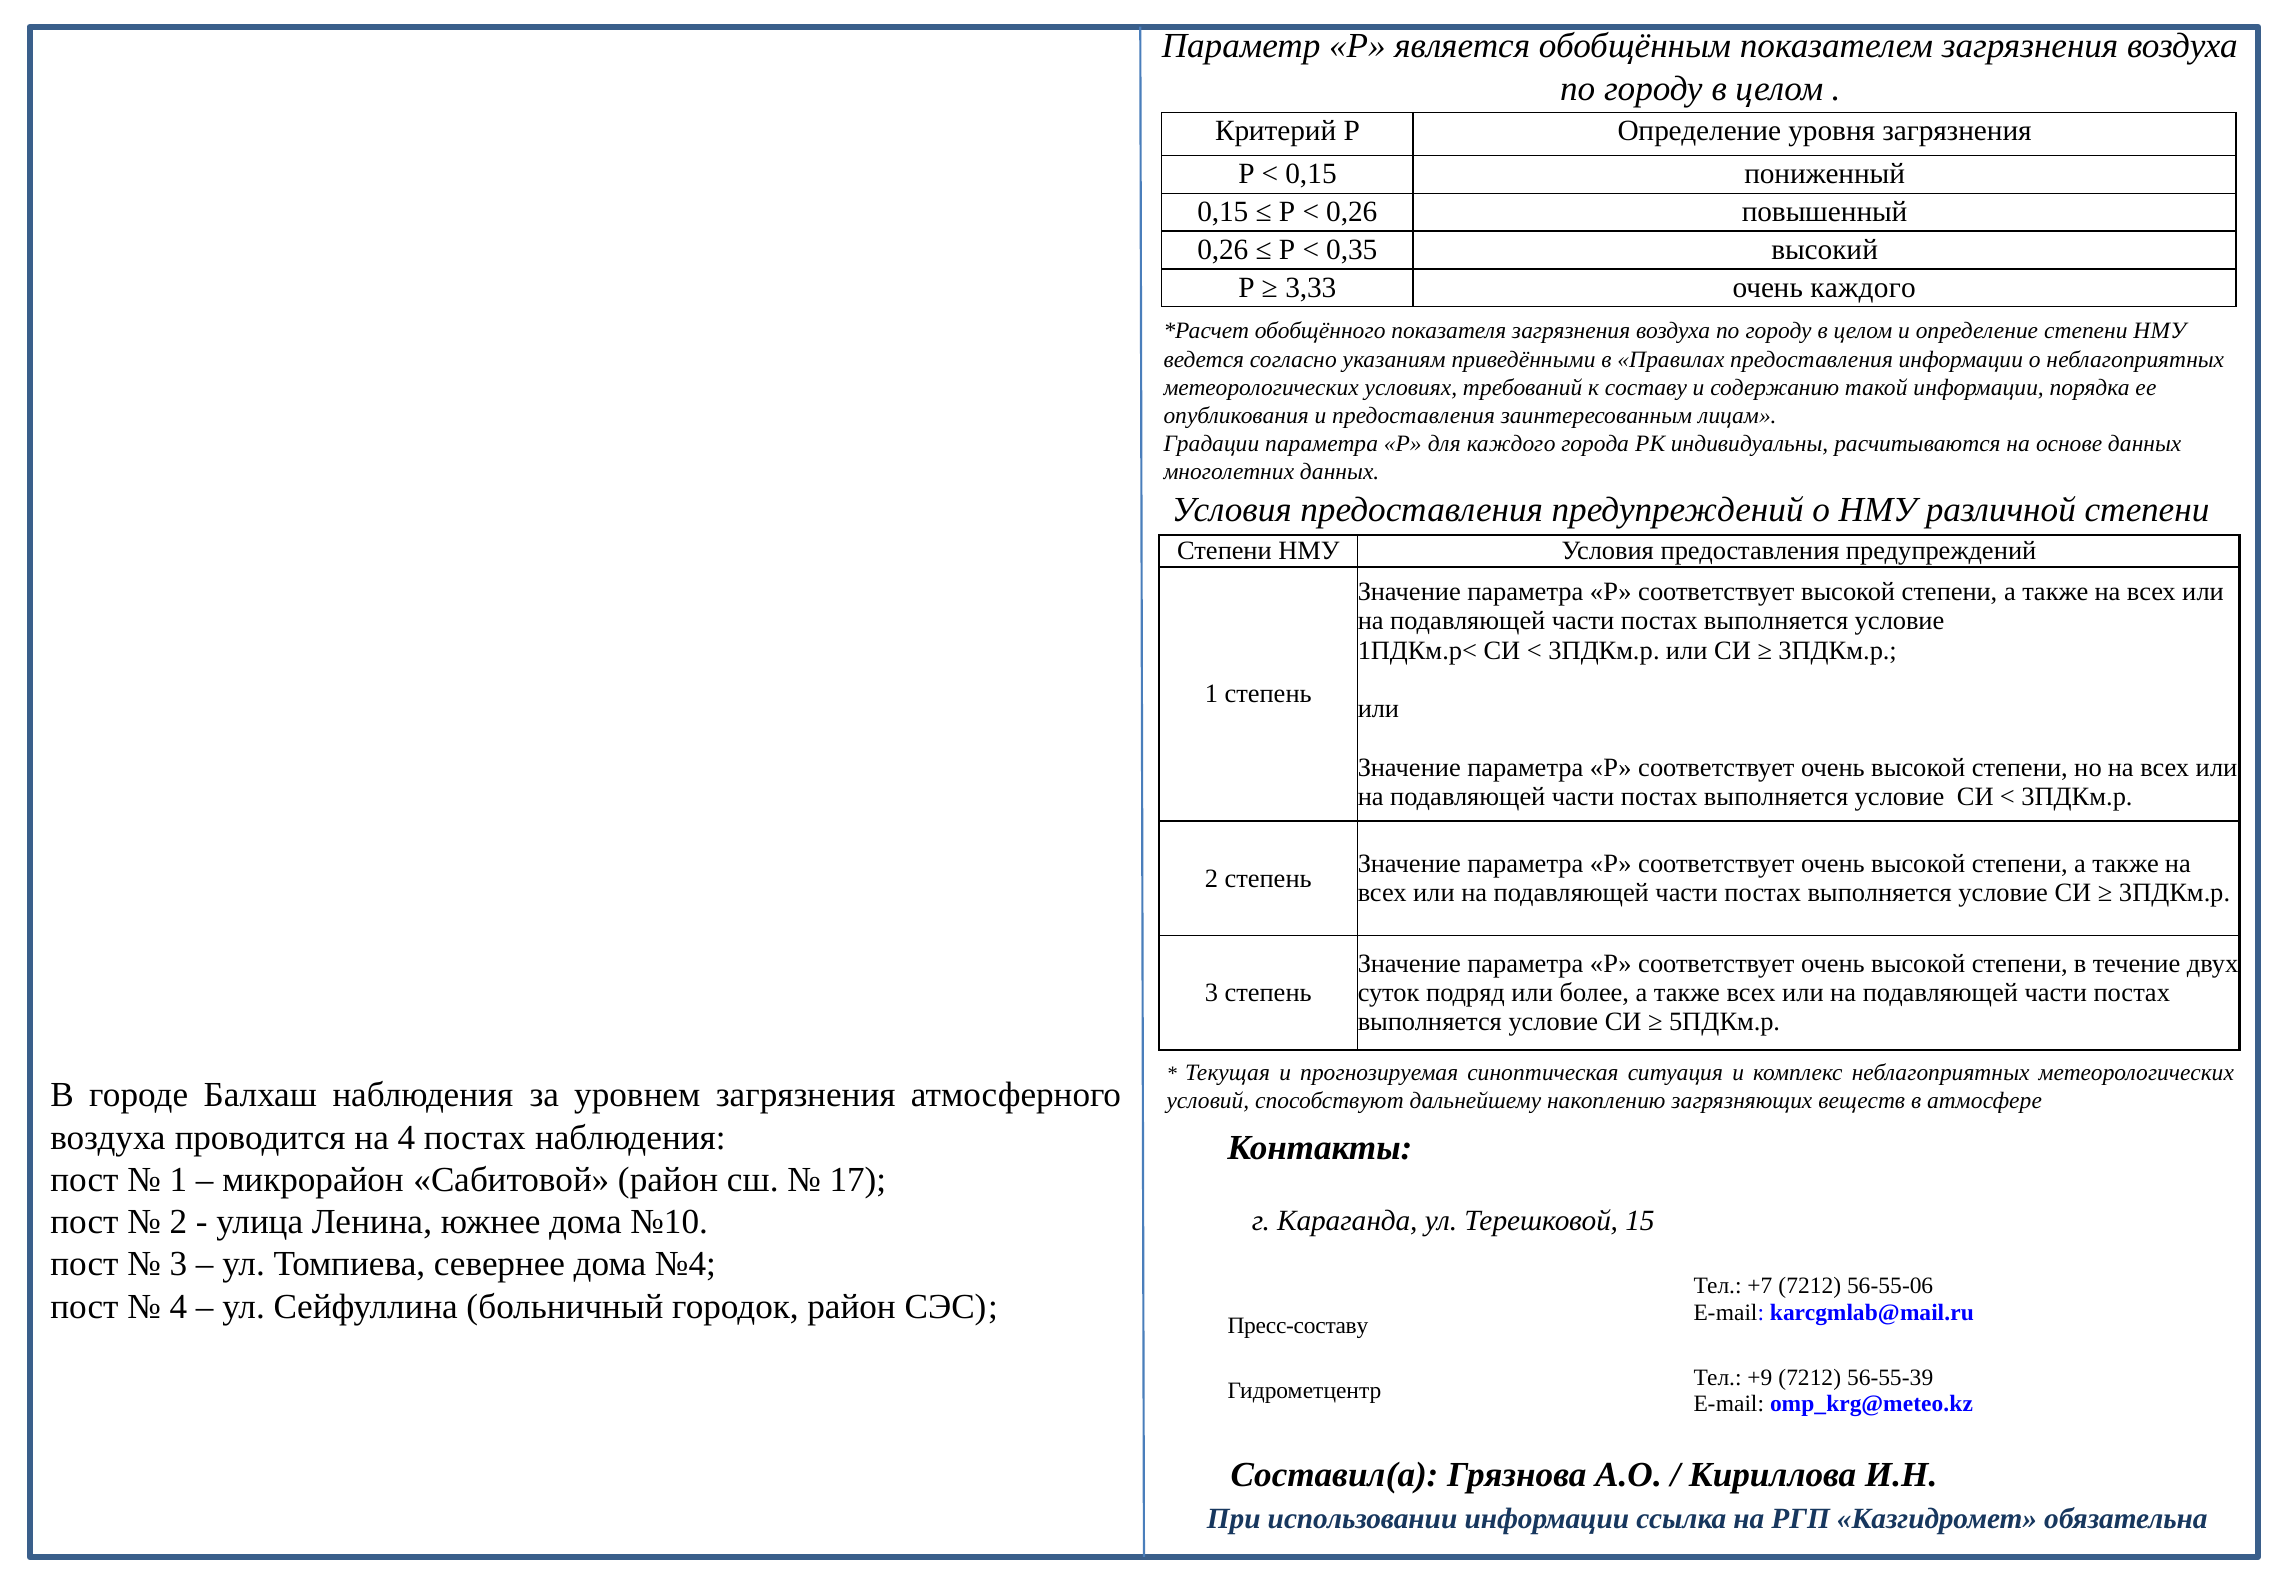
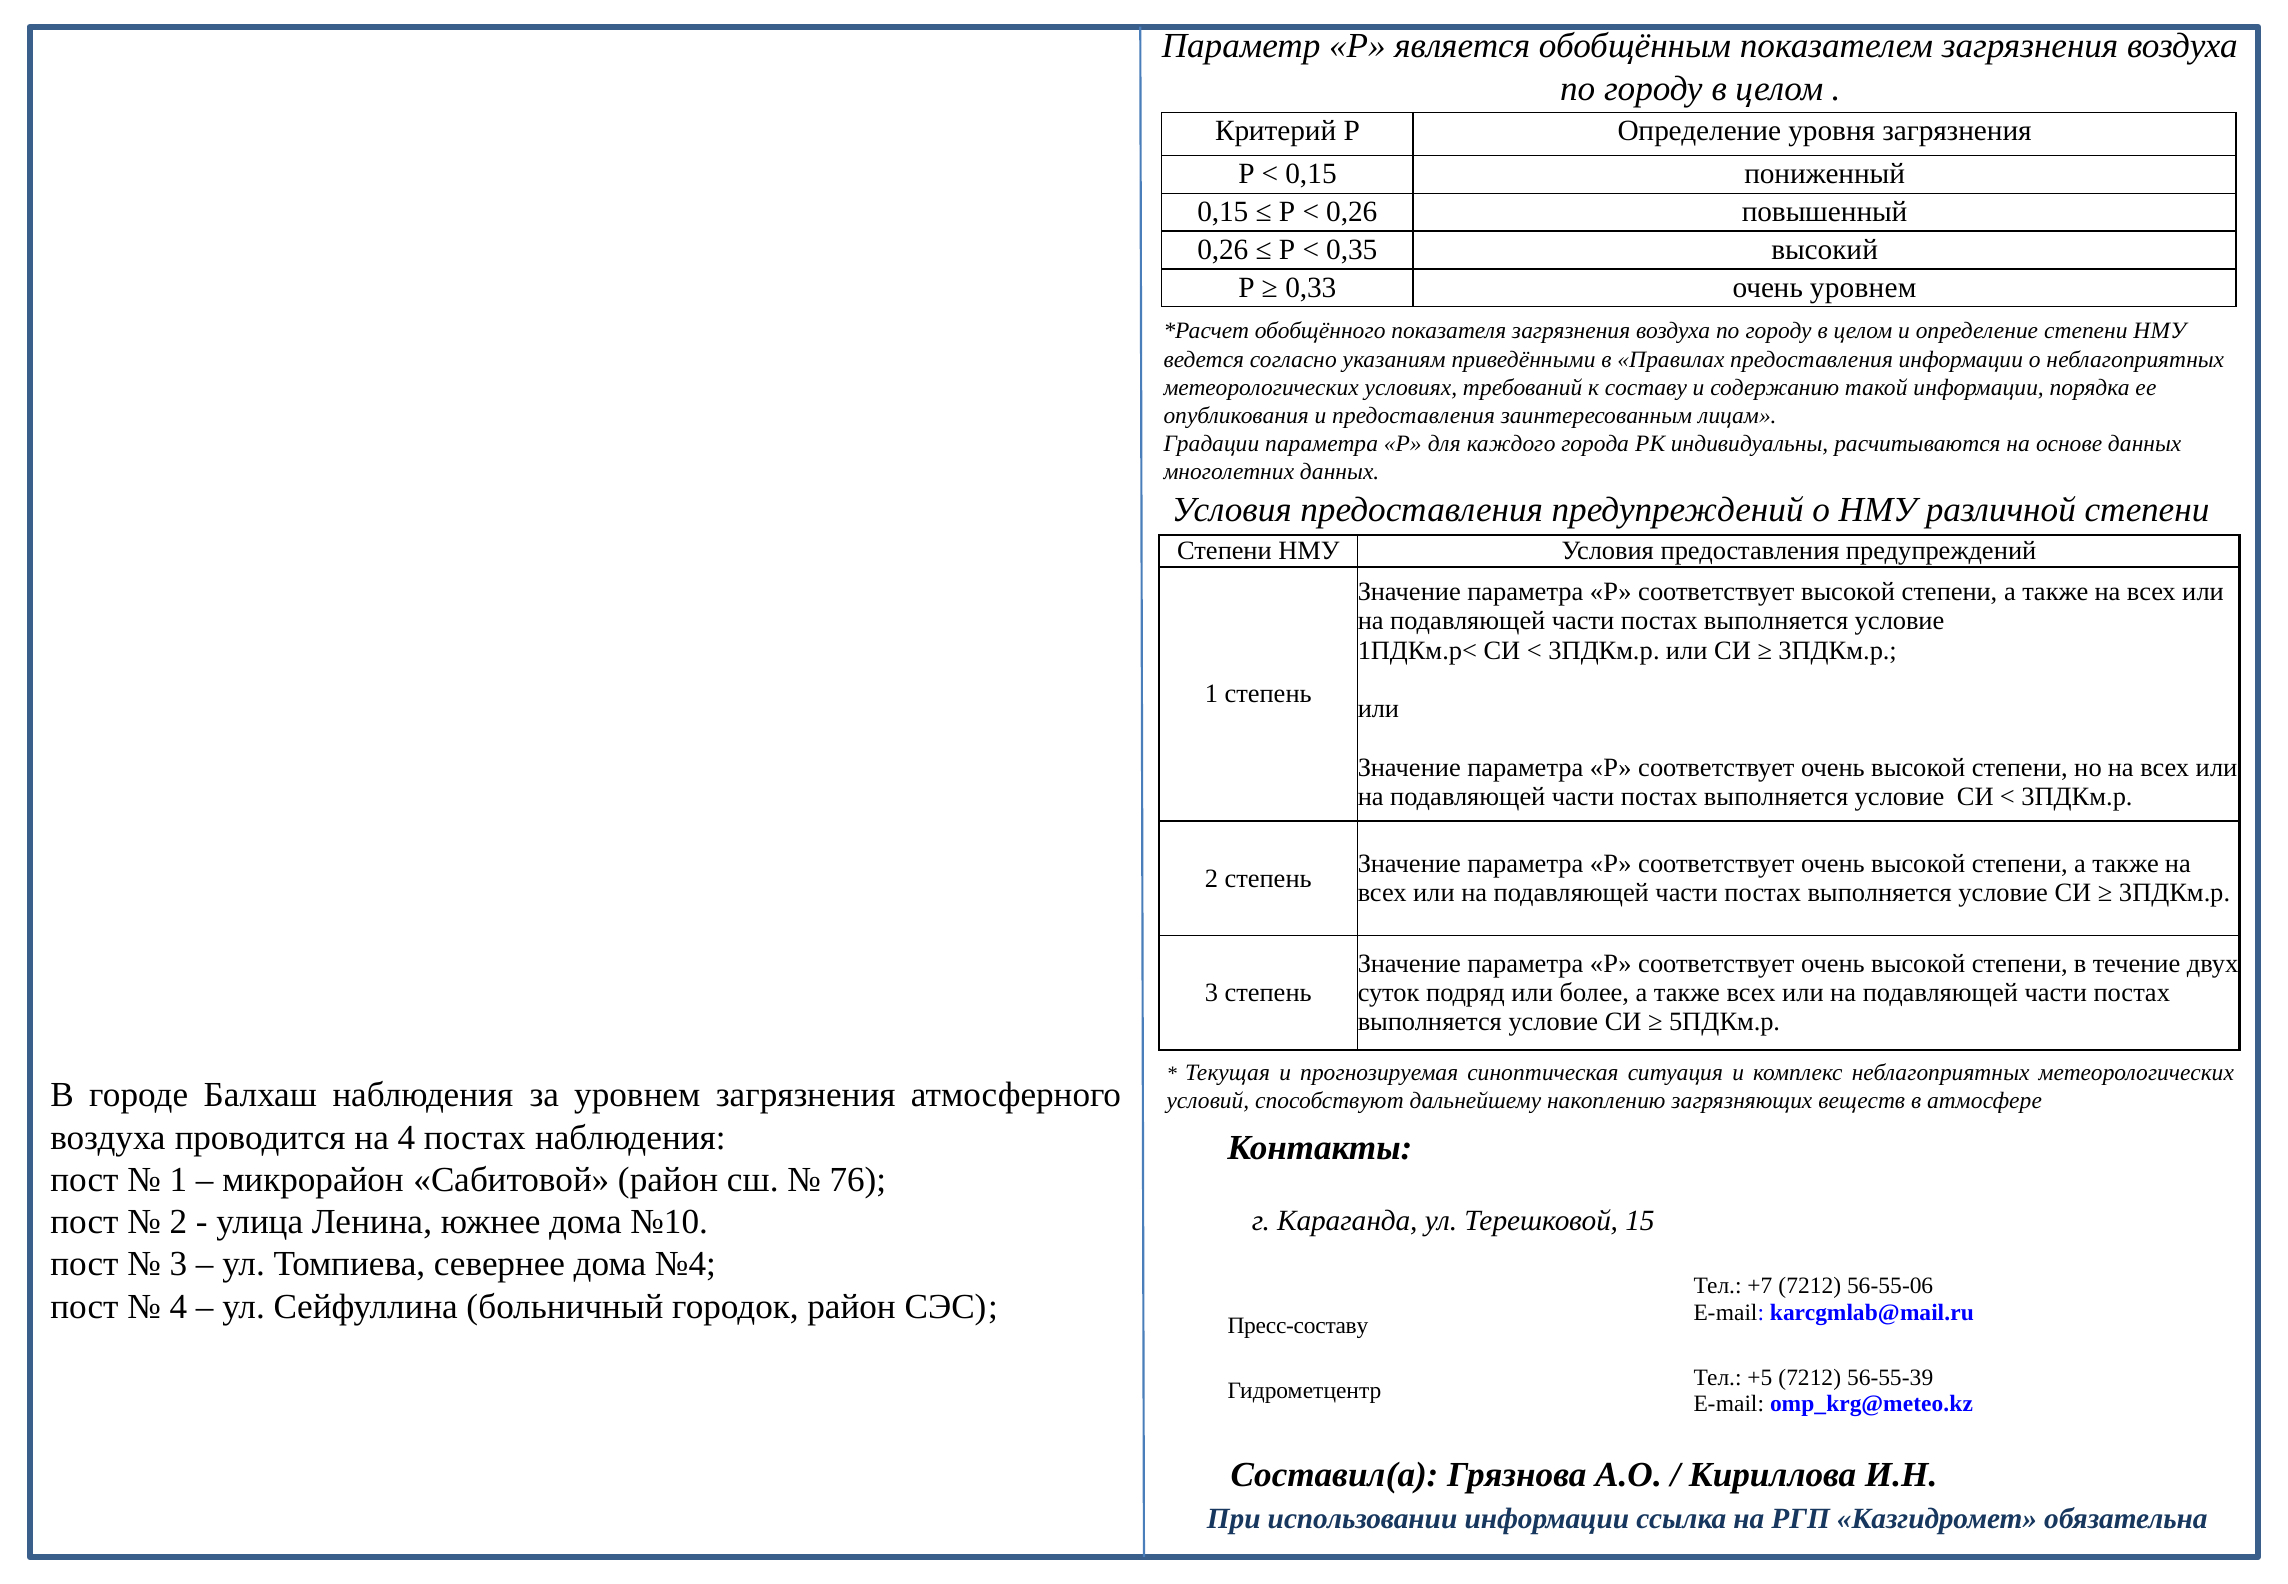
3,33: 3,33 -> 0,33 (1311, 287)
очень каждого: каждого -> уровнем (1863, 287)
17: 17 -> 76 (858, 1180)
+9: +9 -> +5 (1760, 1378)
